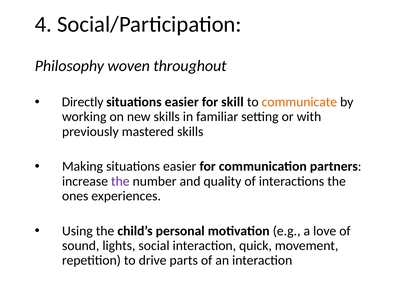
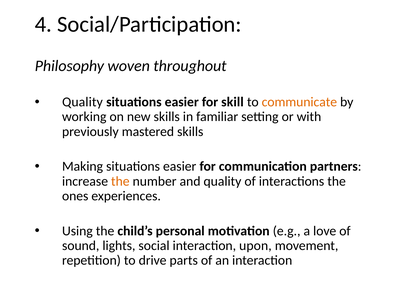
Directly: Directly -> Quality (82, 102)
the colour: purple -> orange (120, 181)
quick: quick -> upon (255, 245)
